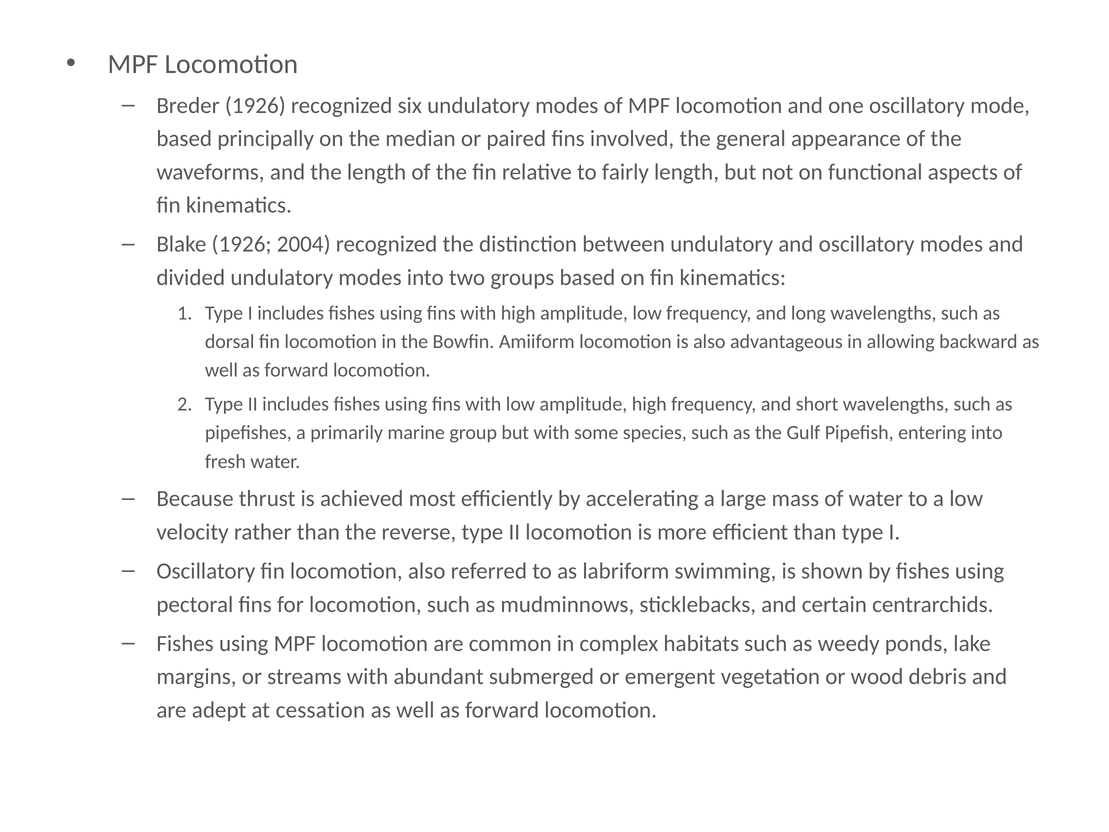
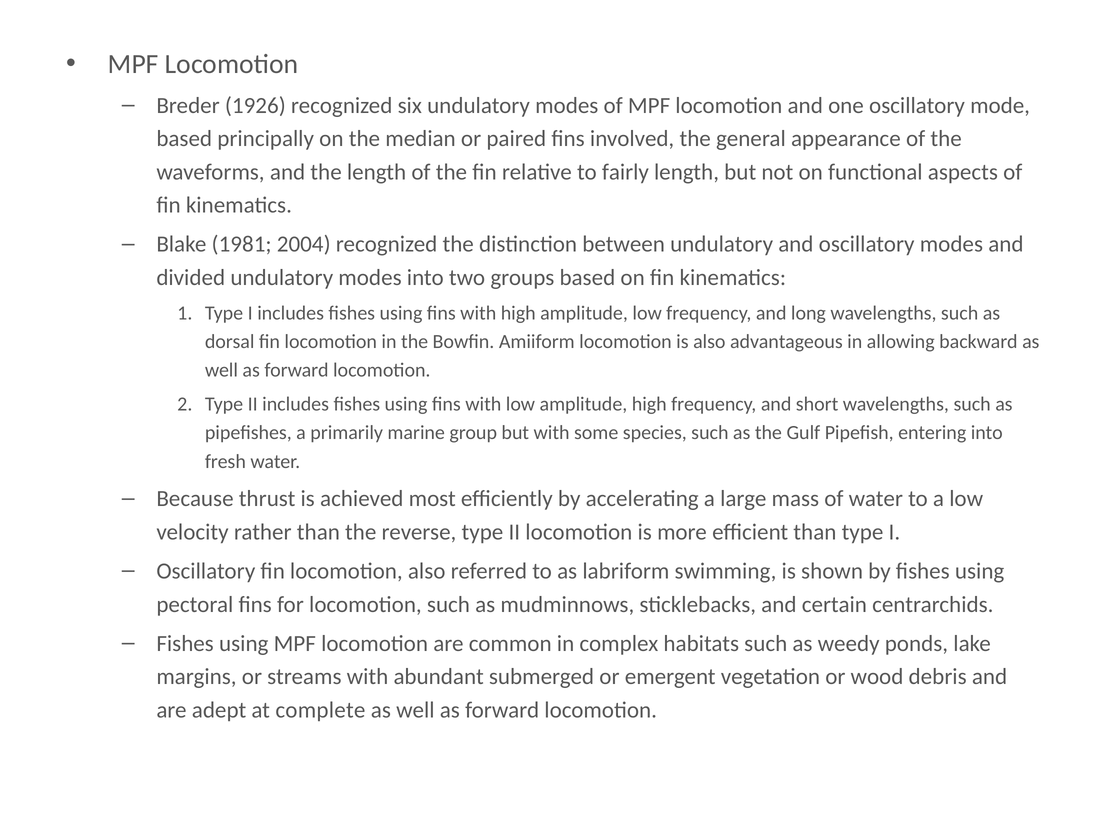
Blake 1926: 1926 -> 1981 (242, 244)
cessation: cessation -> complete (320, 710)
